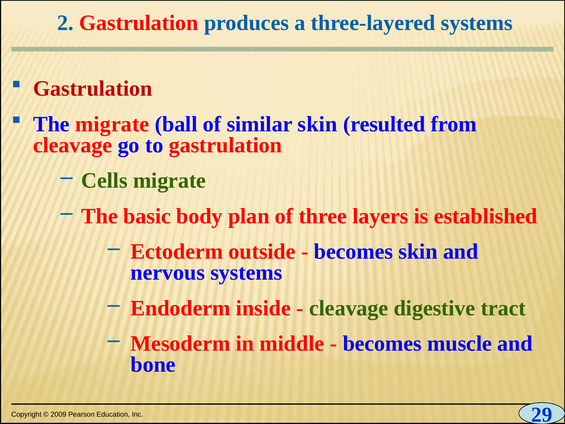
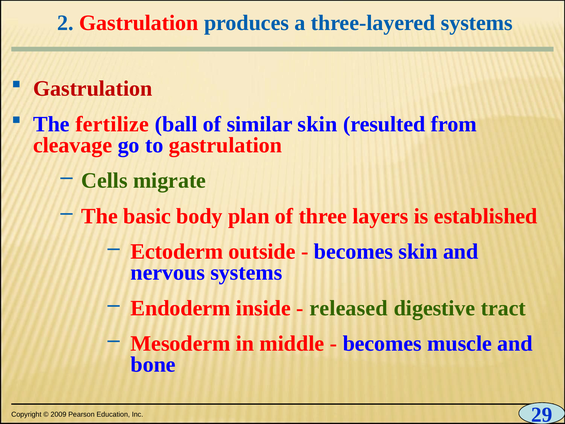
The migrate: migrate -> fertilize (112, 124)
cleavage: cleavage -> released (349, 308)
